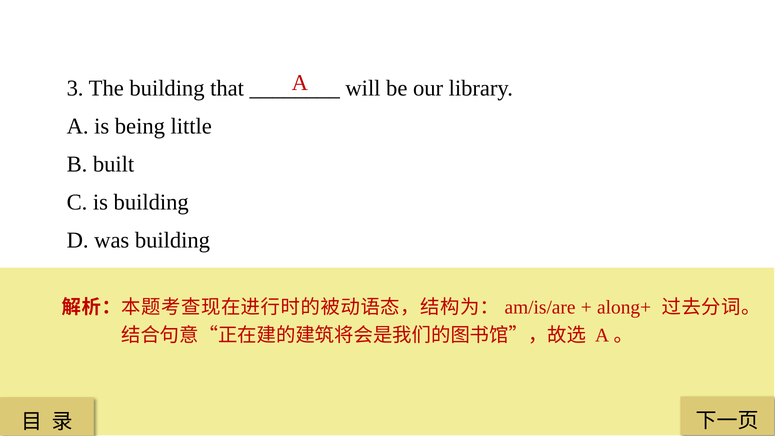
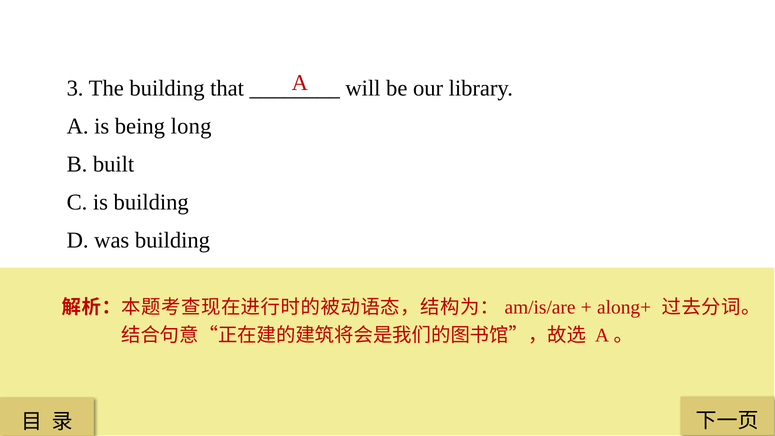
little: little -> long (191, 126)
